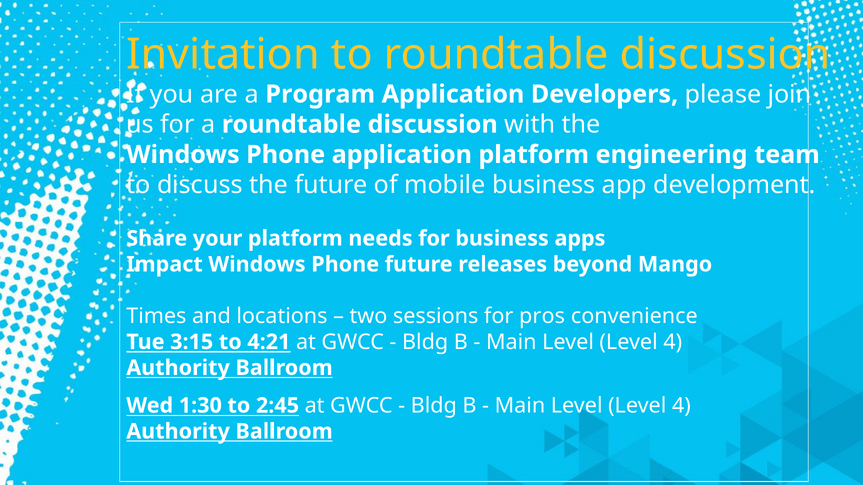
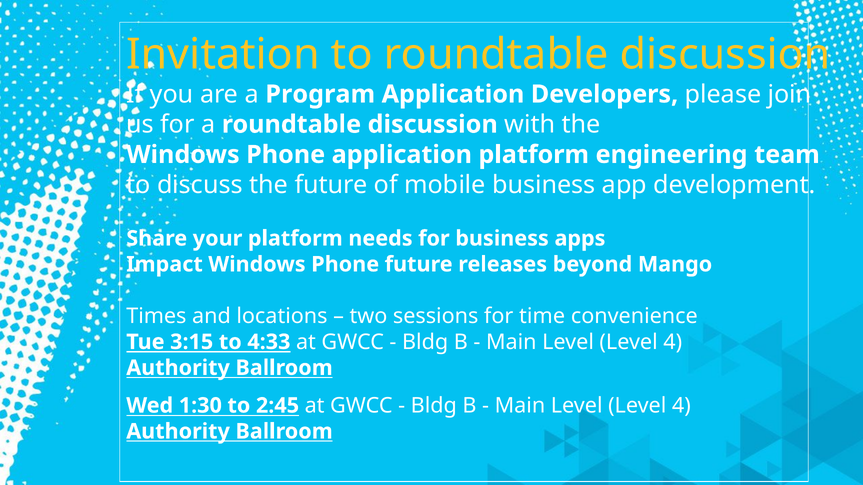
pros: pros -> time (542, 316)
4:21: 4:21 -> 4:33 (269, 342)
